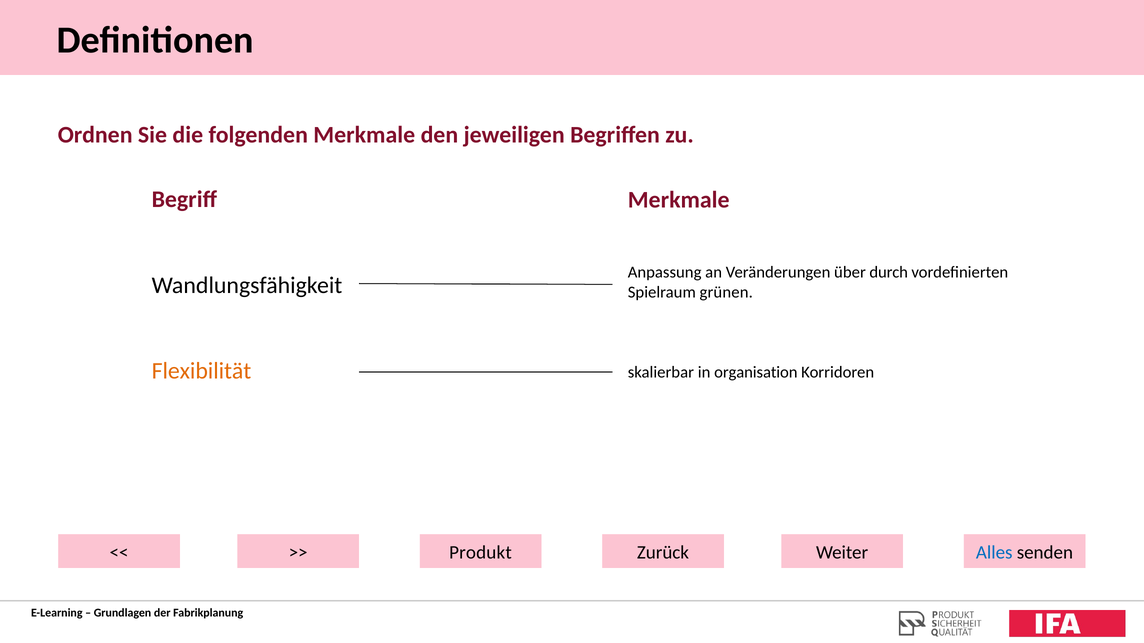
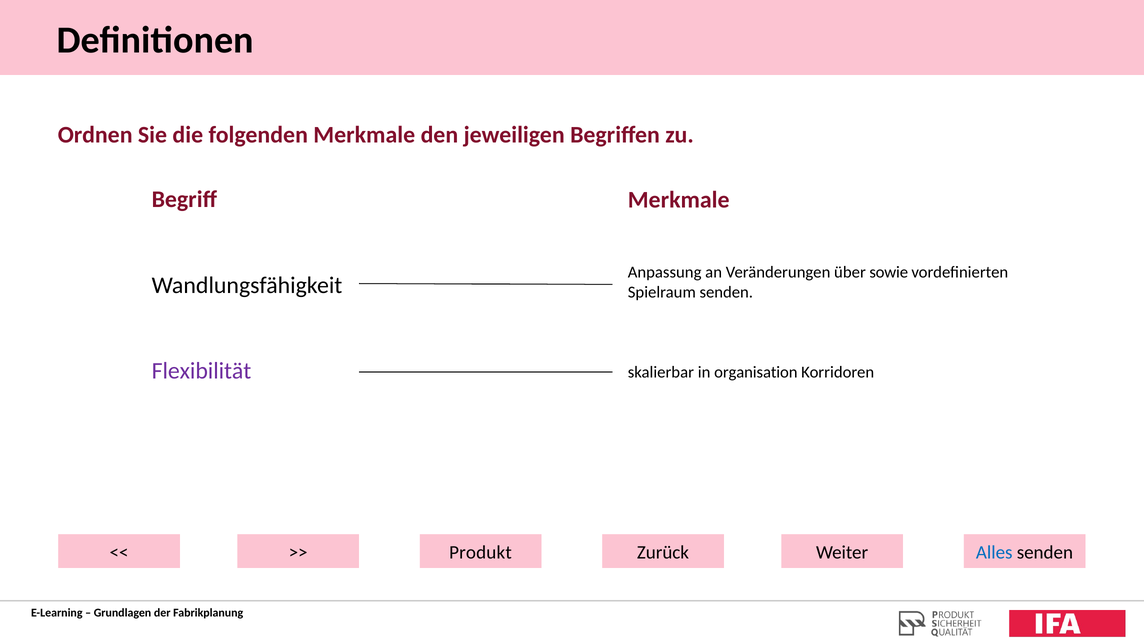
durch: durch -> sowie (889, 272)
Spielraum grünen: grünen -> senden (726, 292)
Flexibilität colour: orange -> purple (201, 371)
